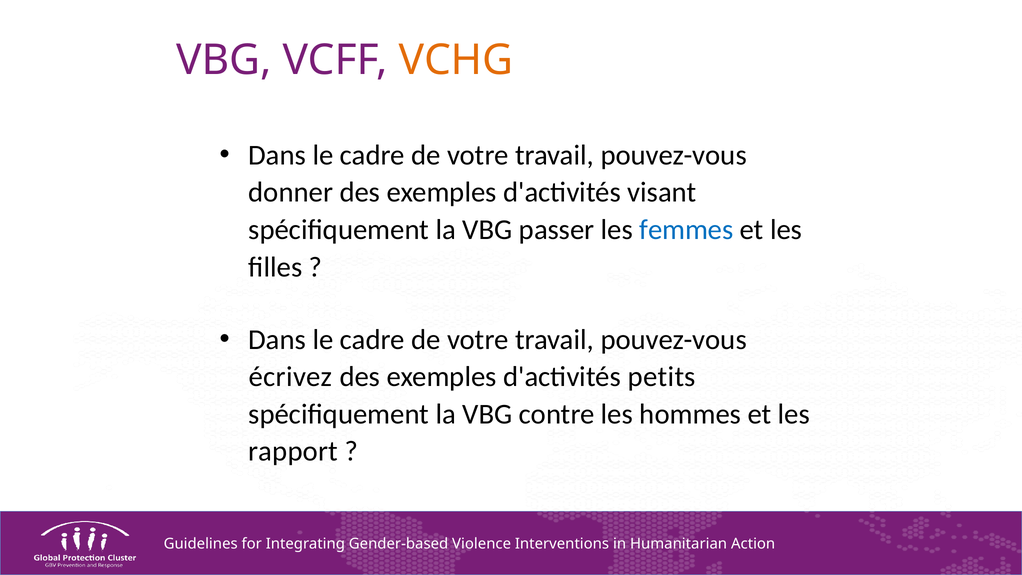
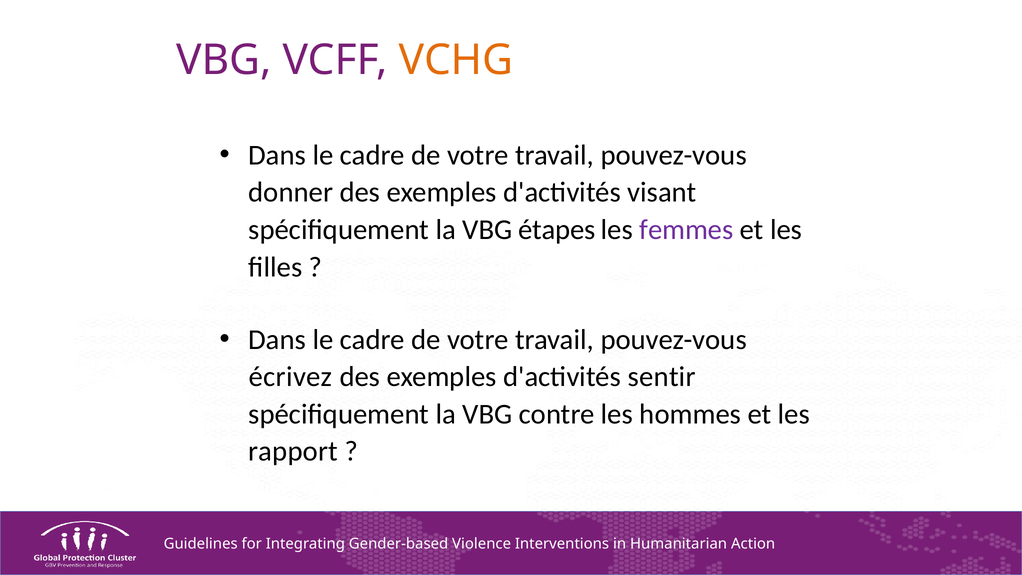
passer: passer -> étapes (557, 230)
femmes colour: blue -> purple (686, 230)
petits: petits -> sentir (662, 377)
